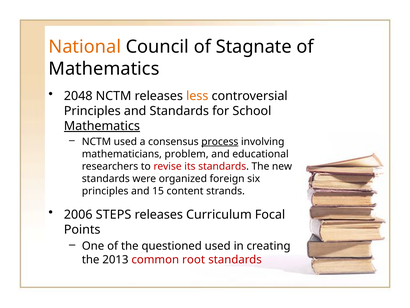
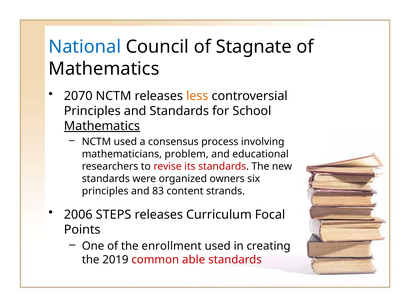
National colour: orange -> blue (85, 47)
2048: 2048 -> 2070 (78, 96)
process underline: present -> none (220, 141)
foreign: foreign -> owners (227, 178)
15: 15 -> 83 (158, 191)
questioned: questioned -> enrollment (172, 246)
2013: 2013 -> 2019 (115, 259)
root: root -> able (194, 259)
